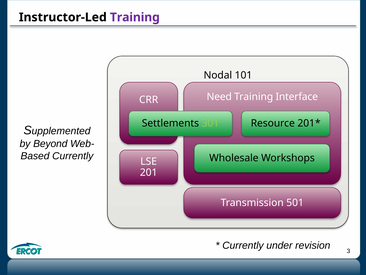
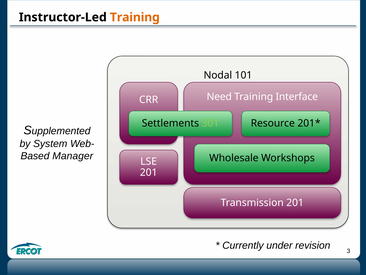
Training colour: purple -> orange (135, 17)
Beyond: Beyond -> System (50, 143)
Currently: Currently -> Manager (73, 156)
Transmission 501: 501 -> 201 (295, 202)
